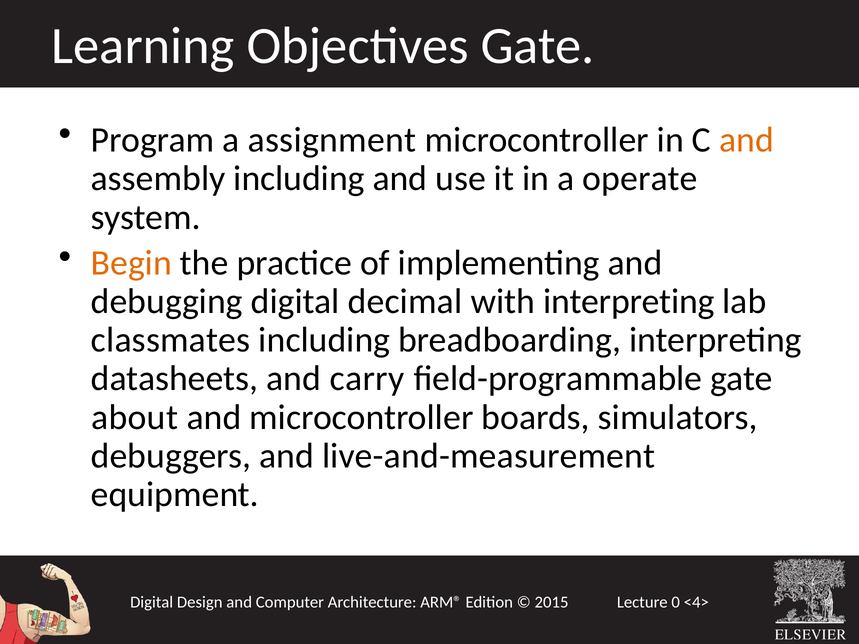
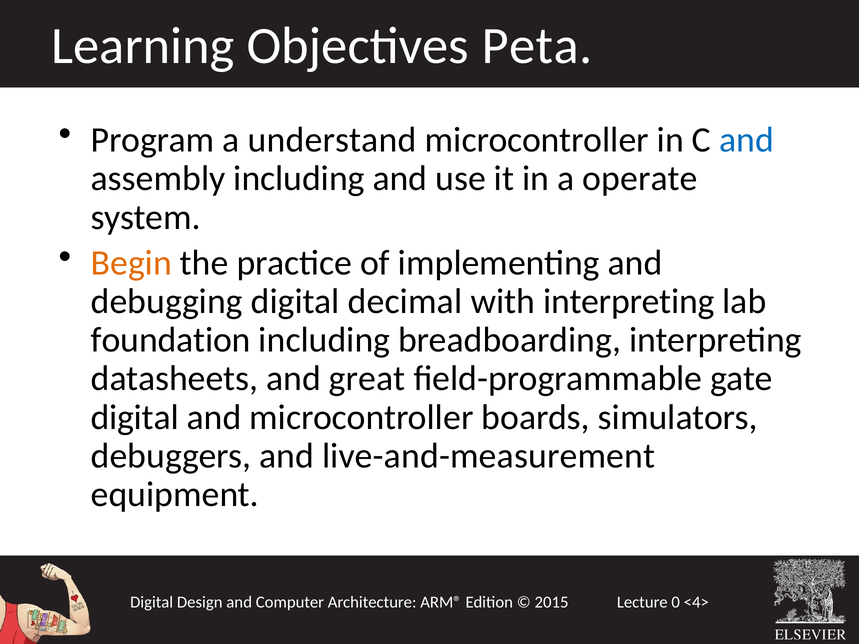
Objectives Gate: Gate -> Peta (537, 46)
assignment: assignment -> understand (332, 140)
and colour: orange -> blue (746, 140)
classmates: classmates -> foundation (171, 340)
carry: carry -> great (367, 379)
about: about -> digital (135, 417)
